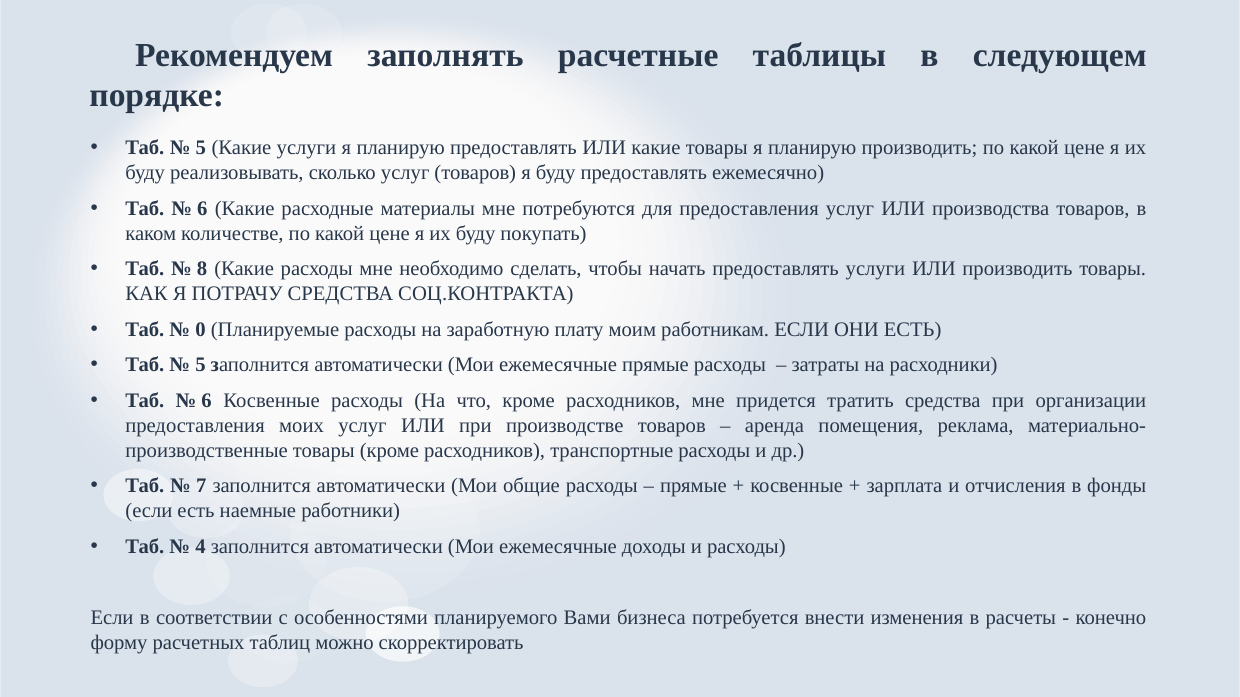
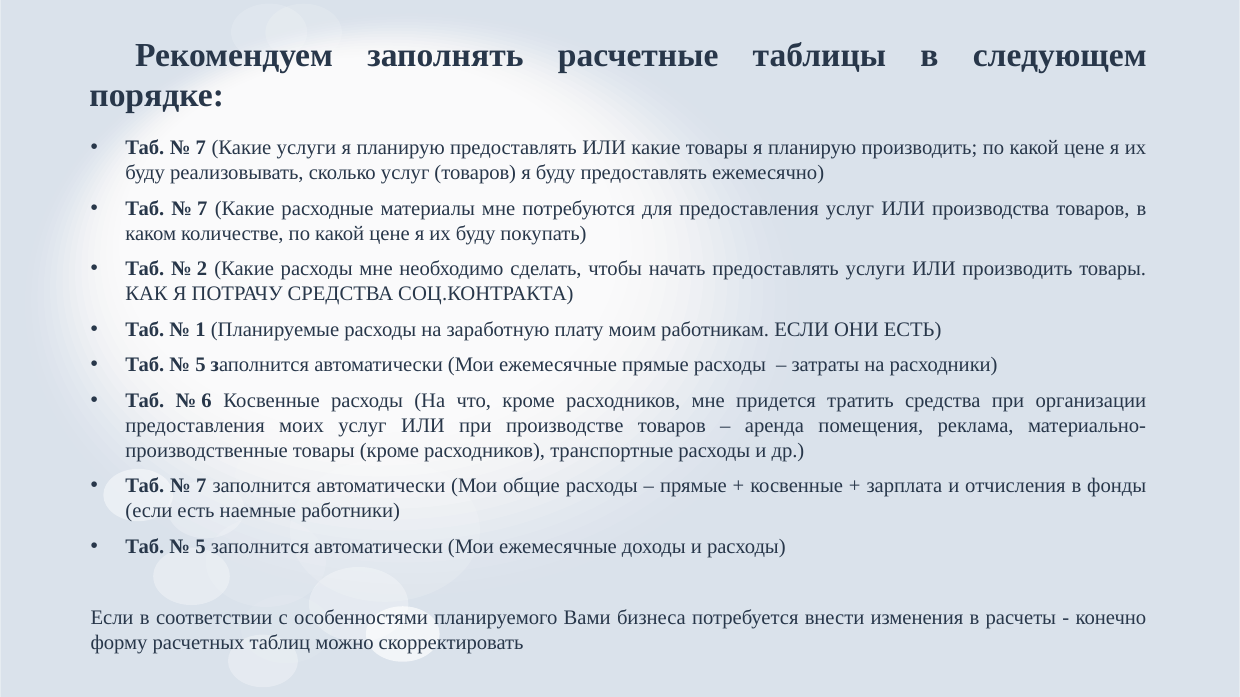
5: 5 -> 7 (201, 148)
6: 6 -> 7 (202, 209)
8: 8 -> 2 (202, 269)
0: 0 -> 1 (200, 330)
4: 4 -> 5 (200, 547)
